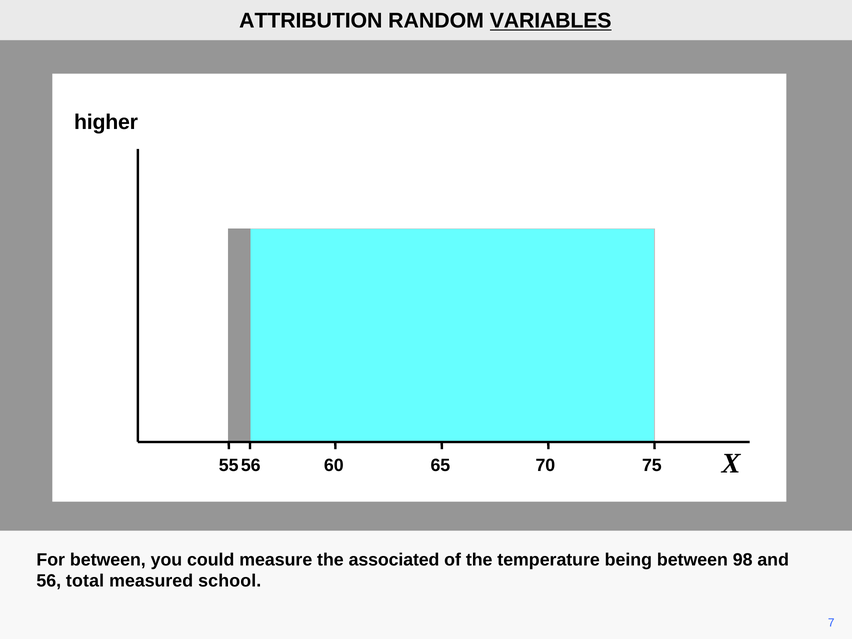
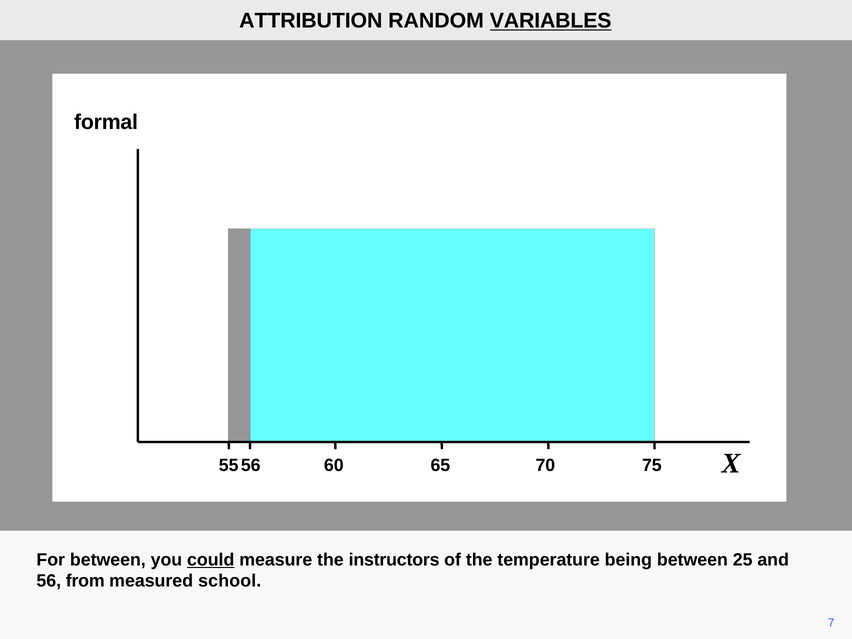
higher: higher -> formal (106, 122)
could underline: none -> present (211, 560)
associated: associated -> instructors (394, 560)
98: 98 -> 25 (743, 560)
total: total -> from (85, 581)
